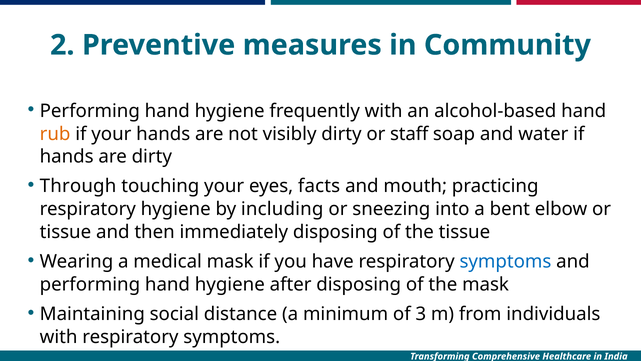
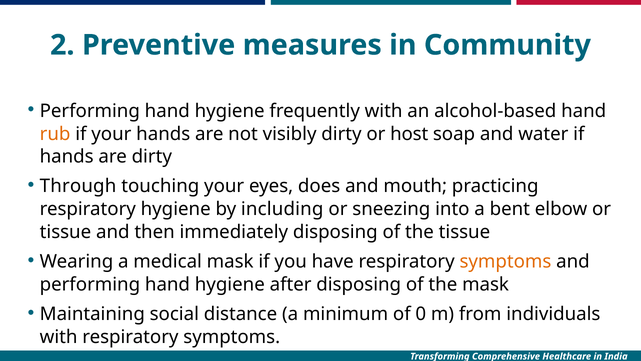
staff: staff -> host (409, 134)
facts: facts -> does (319, 186)
symptoms colour: blue -> orange (505, 261)
3: 3 -> 0 (421, 314)
